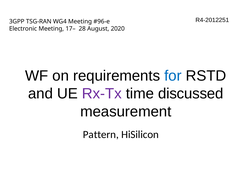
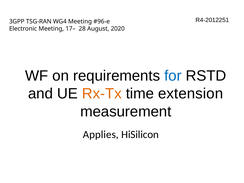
Rx-Tx colour: purple -> orange (102, 94)
discussed: discussed -> extension (191, 94)
Pattern: Pattern -> Applies (101, 135)
